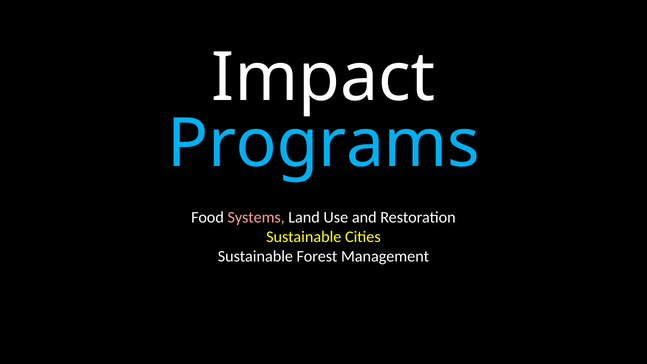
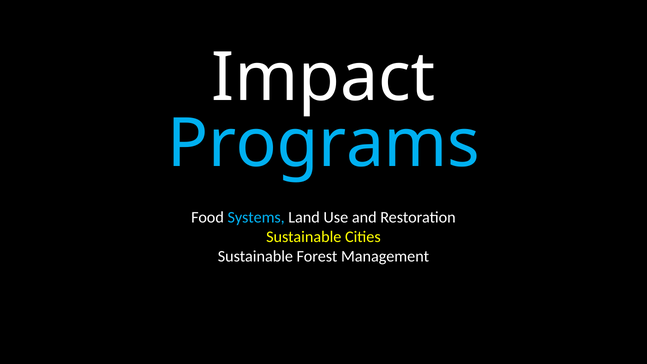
Systems colour: pink -> light blue (256, 217)
